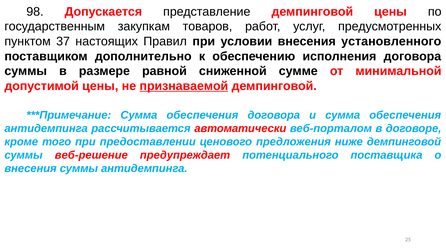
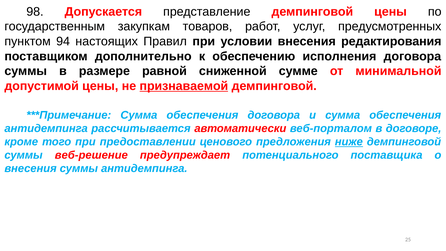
37: 37 -> 94 (63, 41)
установленного: установленного -> редактирования (391, 41)
ниже underline: none -> present (349, 142)
